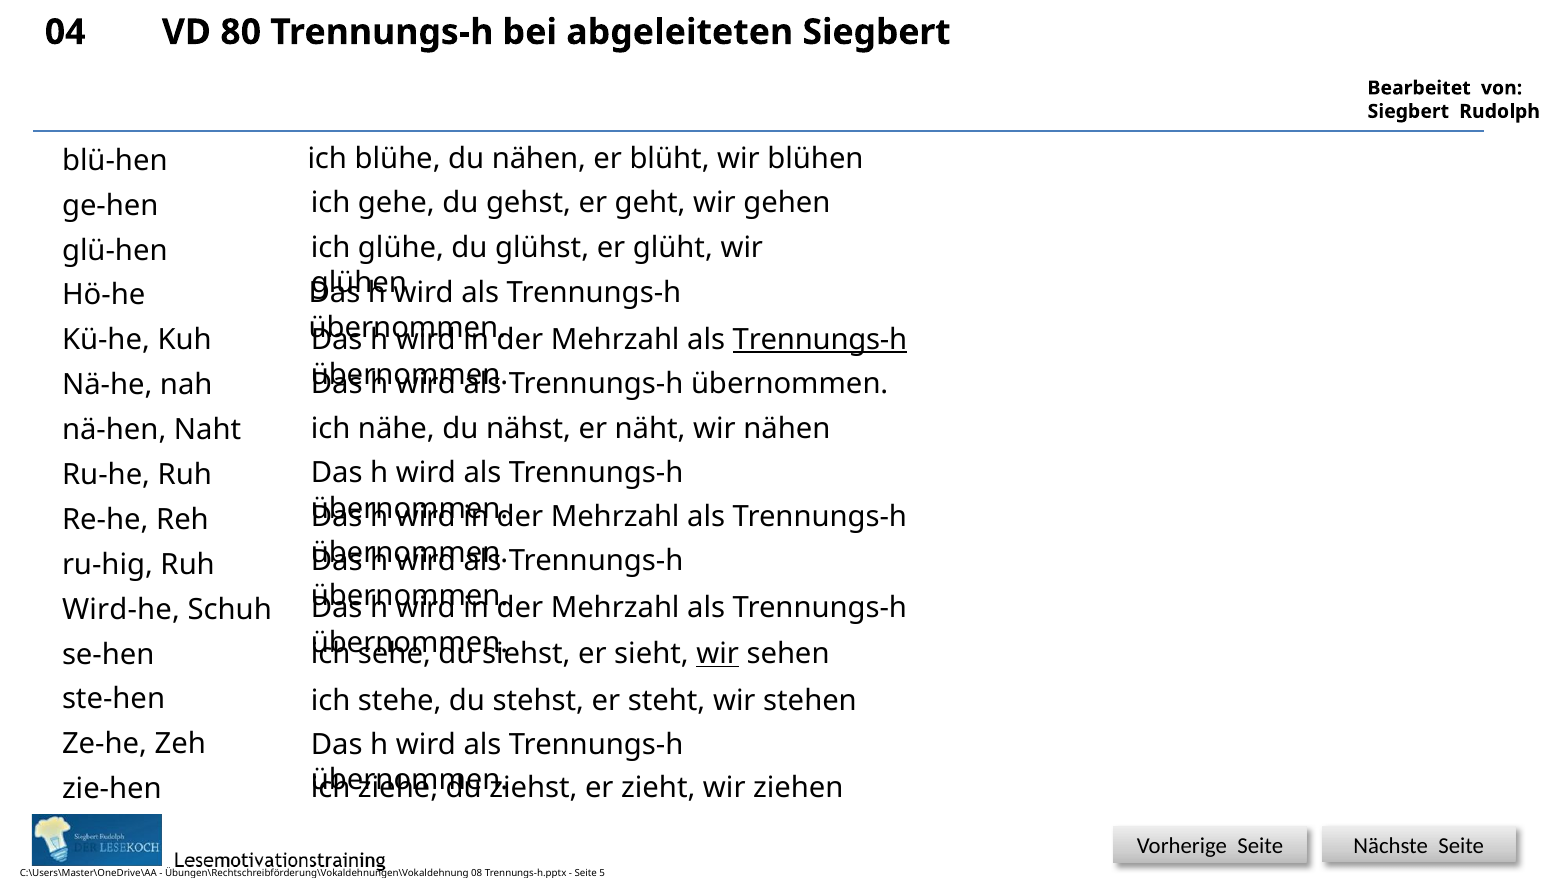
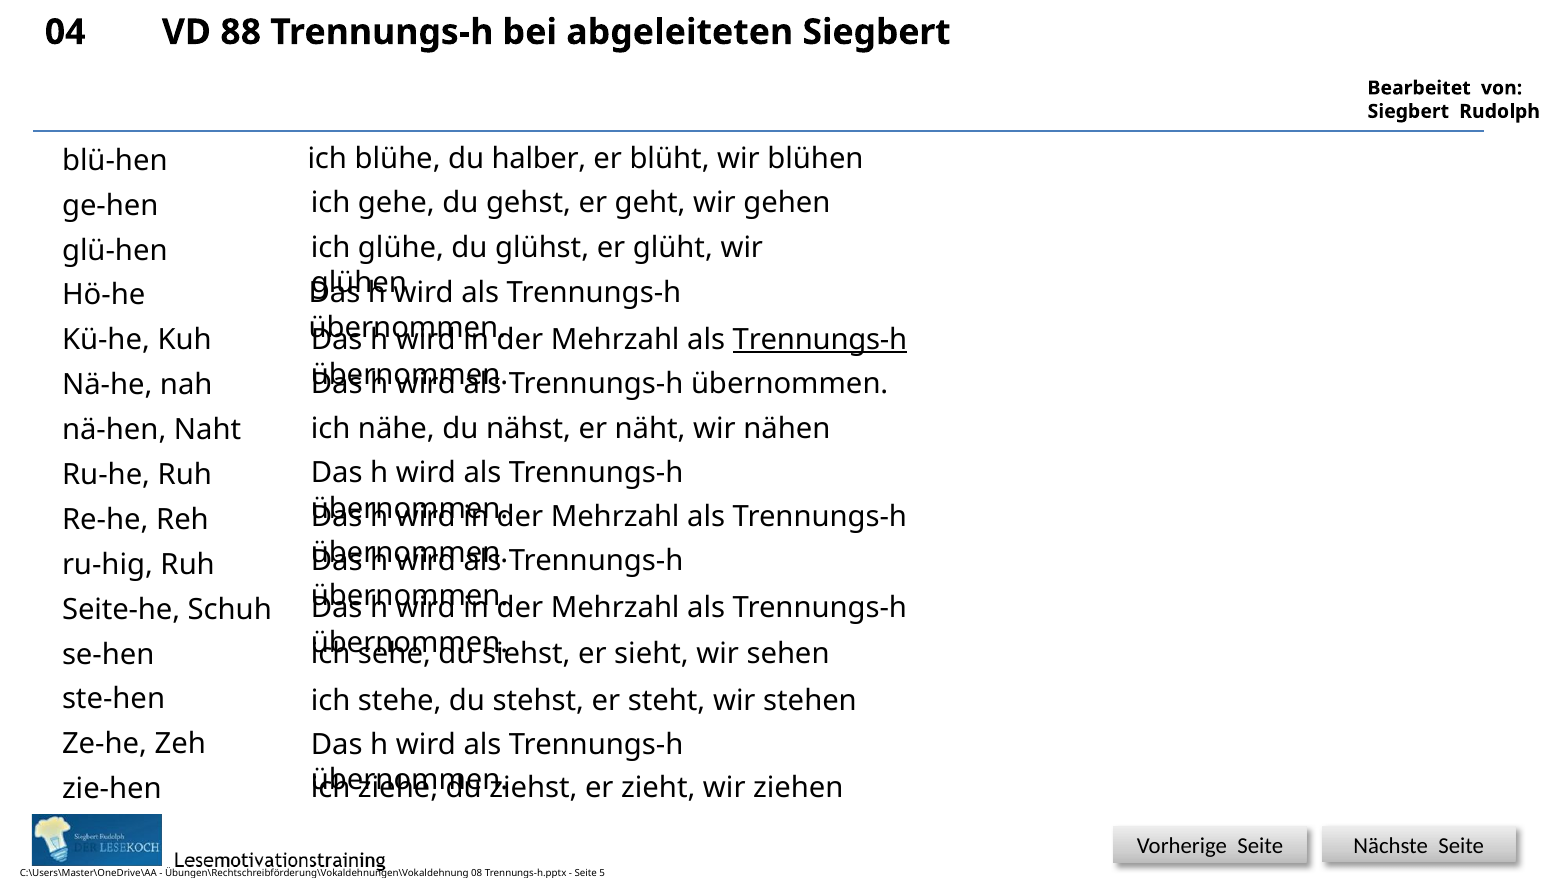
80: 80 -> 88 (241, 32)
du nähen: nähen -> halber (539, 159)
Wird-he: Wird-he -> Seite-he (121, 609)
wir underline: present -> none (718, 654)
